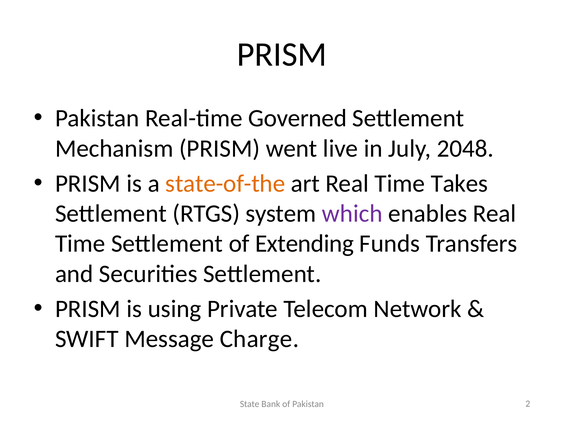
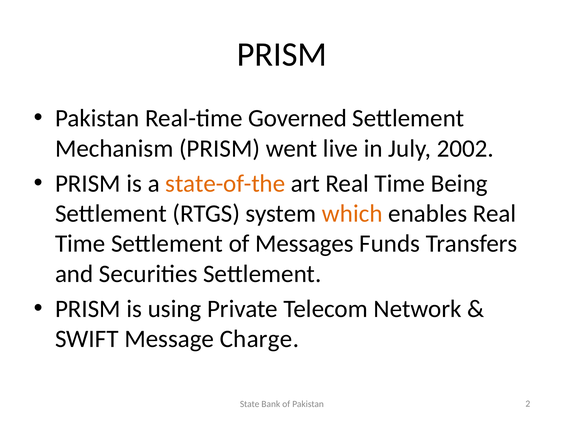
2048: 2048 -> 2002 (465, 148)
Takes: Takes -> Being (459, 184)
which colour: purple -> orange (352, 214)
Extending: Extending -> Messages (304, 244)
